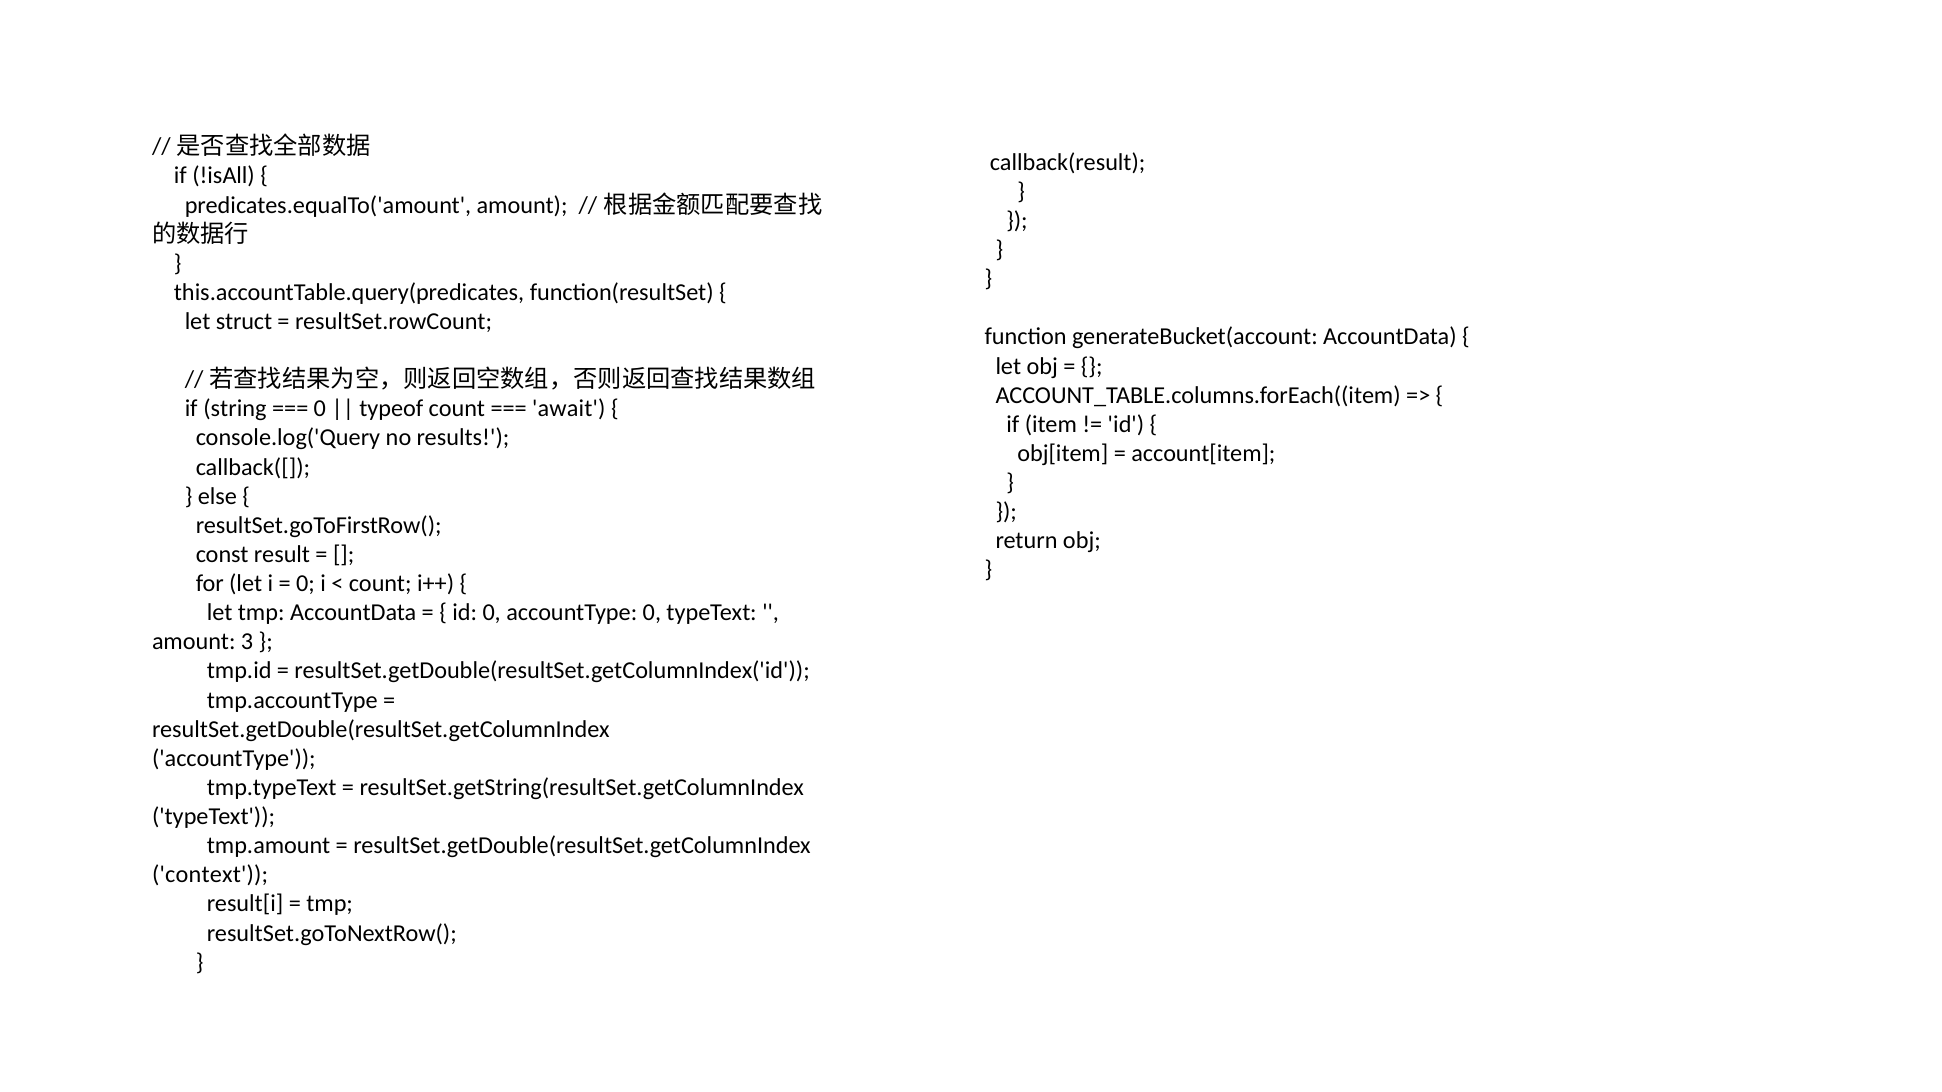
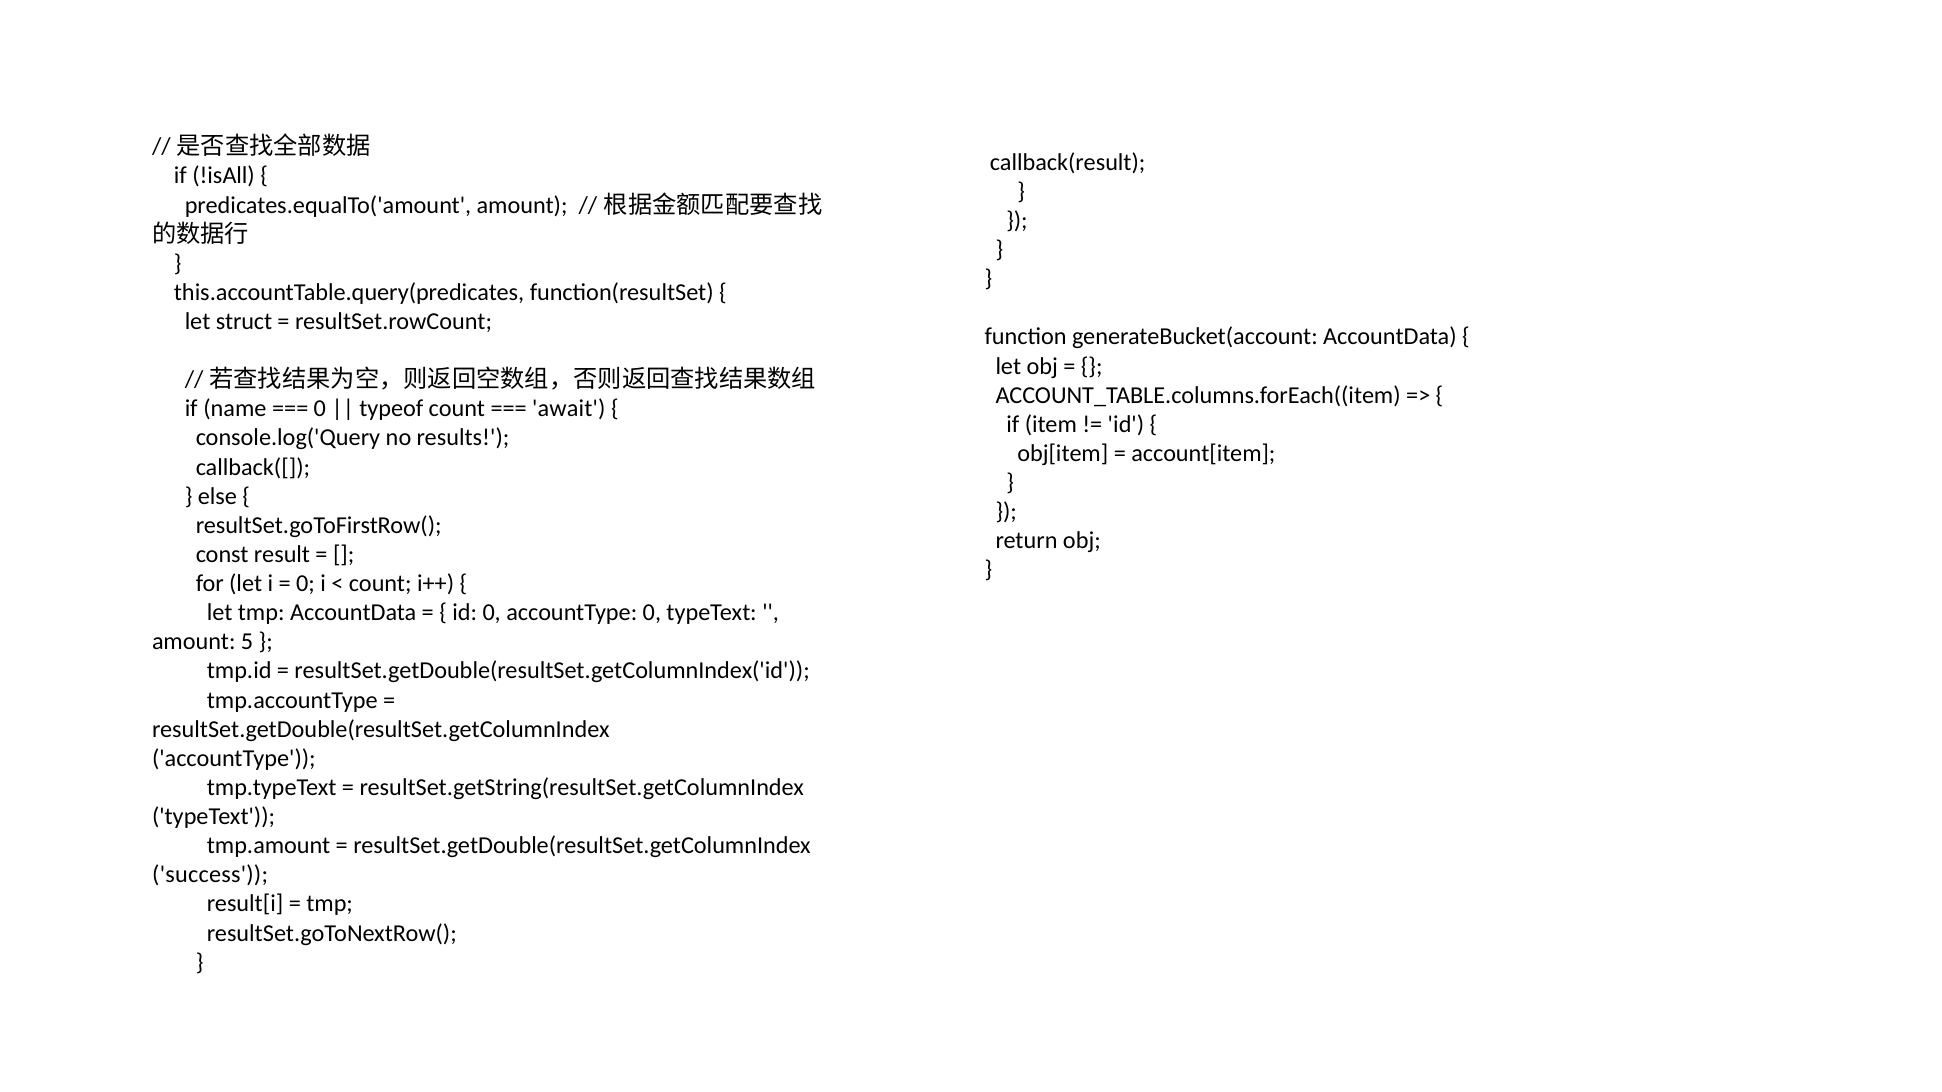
string: string -> name (235, 409)
3: 3 -> 5 (247, 642)
context: context -> success (210, 875)
